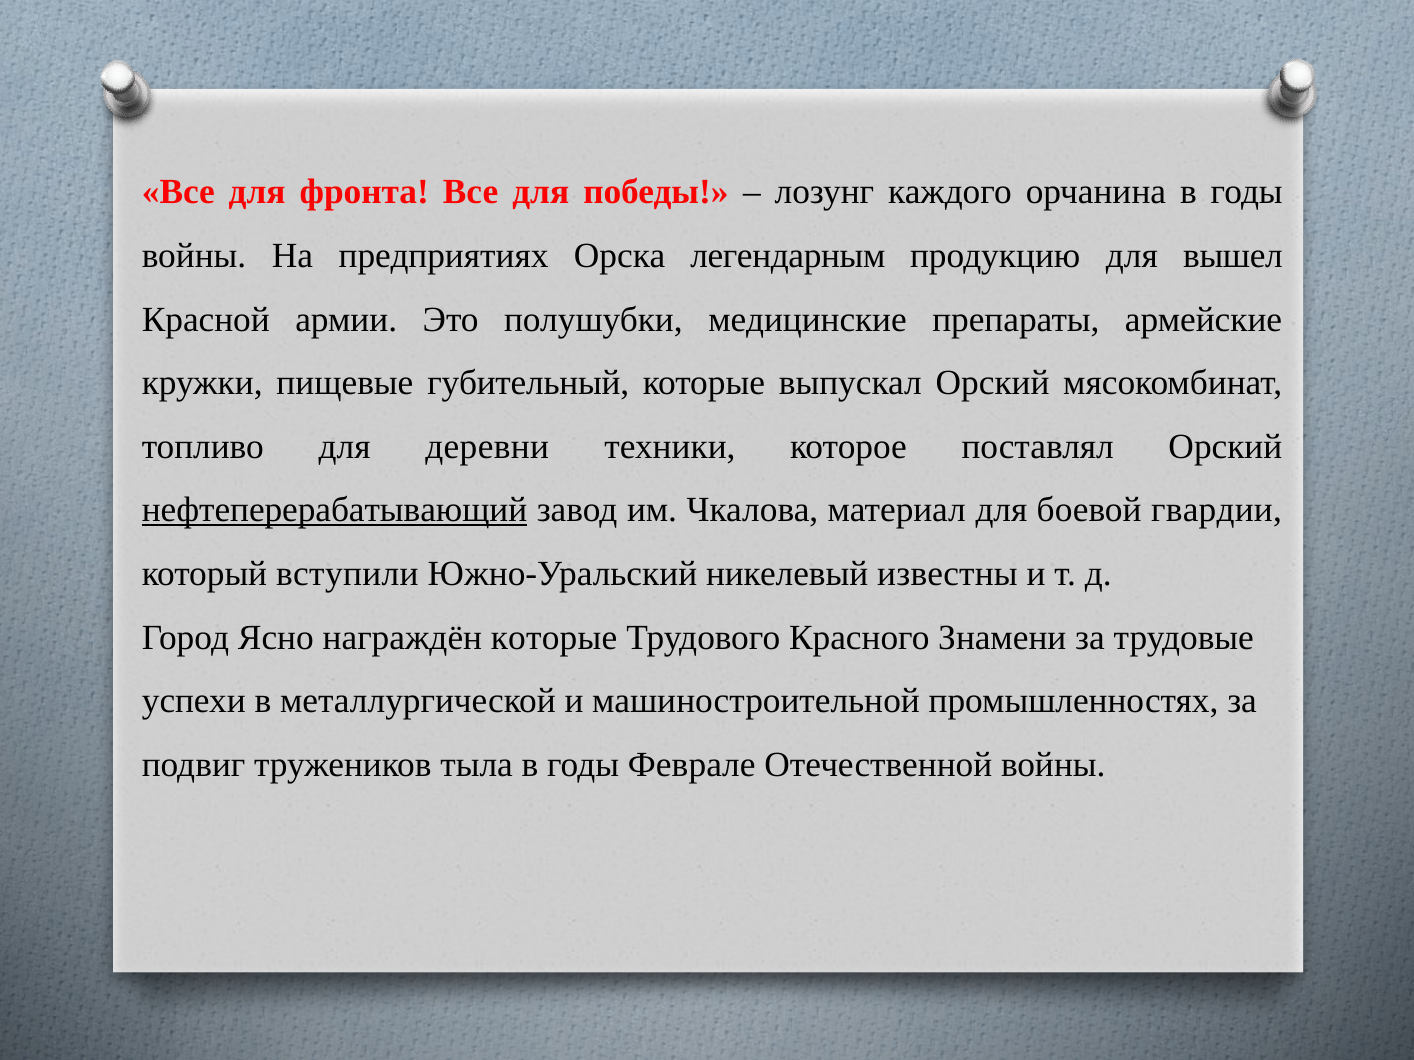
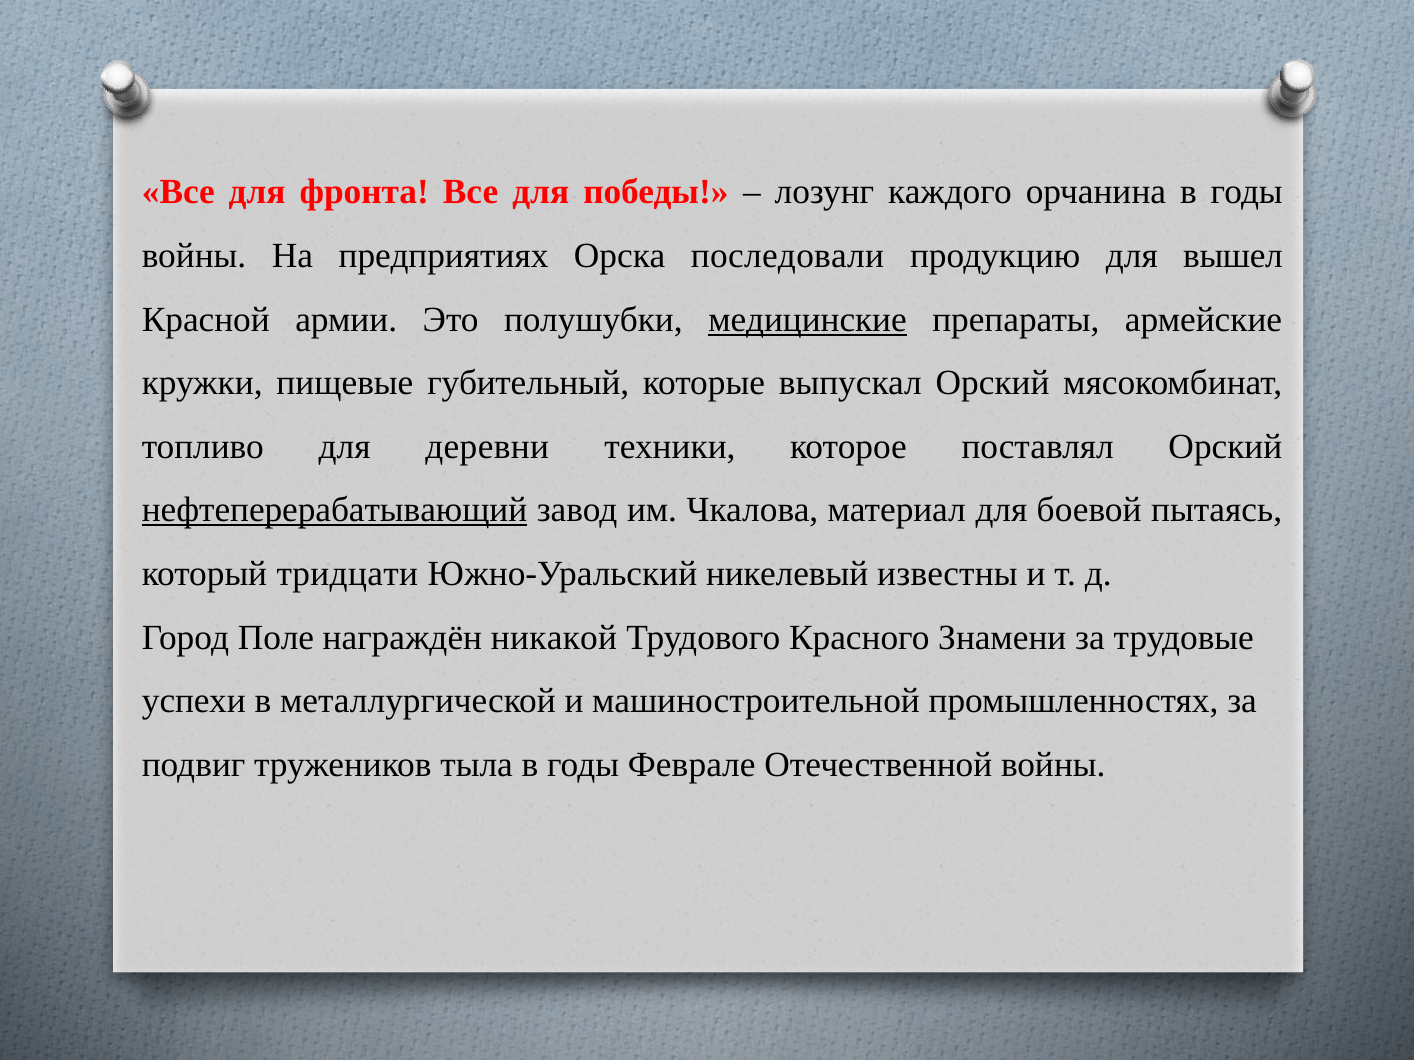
легендарным: легендарным -> последовали (787, 256)
медицинские underline: none -> present (808, 320)
гвардии: гвардии -> пытаясь (1217, 510)
вступили: вступили -> тридцати (347, 574)
Ясно: Ясно -> Поле (276, 638)
награждён которые: которые -> никакой (554, 638)
